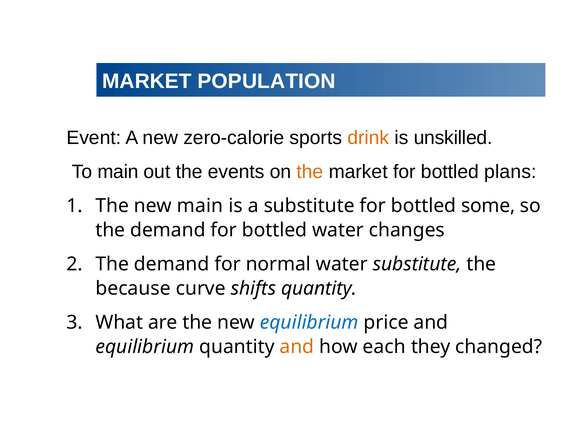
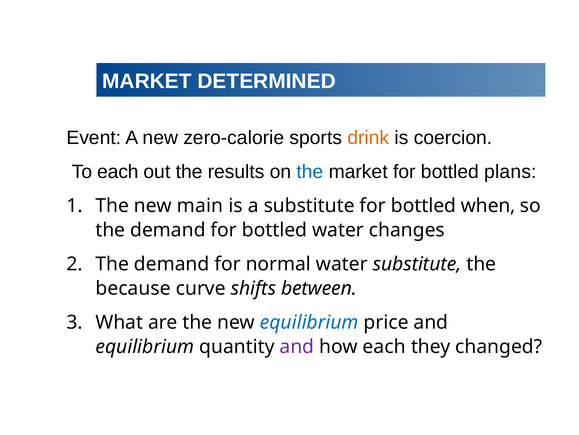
POPULATION: POPULATION -> DETERMINED (267, 81)
unskilled: unskilled -> coercion (453, 138)
To main: main -> each (118, 172)
events: events -> results (236, 172)
the colour: orange -> blue (310, 172)
some: some -> when (488, 205)
shifts quantity: quantity -> between (319, 288)
and colour: orange -> purple (297, 346)
